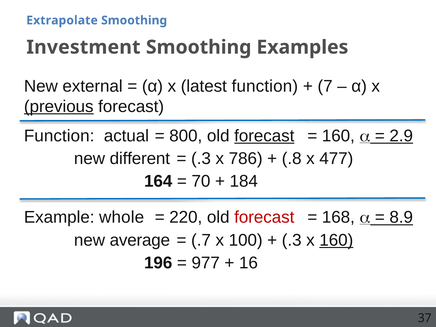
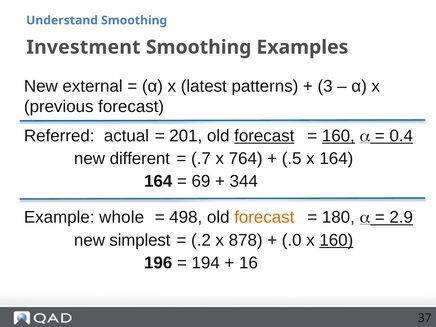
Extrapolate: Extrapolate -> Understand (62, 20)
latest function: function -> patterns (265, 86)
7: 7 -> 3 (325, 86)
previous underline: present -> none (59, 107)
Function: Function -> Referred (59, 136)
800: 800 -> 201 (186, 136)
160 underline: none -> present (338, 136)
2.9: 2.9 -> 0.4 (401, 136)
.3: .3 -> .7 (201, 159)
786: 786 -> 764 (246, 159)
.8: .8 -> .5 (292, 159)
x 477: 477 -> 164 (336, 159)
70: 70 -> 69 (201, 181)
184: 184 -> 344 (244, 181)
220: 220 -> 498 (186, 217)
forecast colour: red -> orange (264, 217)
168: 168 -> 180 (338, 217)
8.9: 8.9 -> 2.9 (401, 217)
average: average -> simplest (140, 240)
.7: .7 -> .2 (201, 240)
100: 100 -> 878 (246, 240)
.3: .3 -> .0 (292, 240)
977: 977 -> 194 (206, 263)
